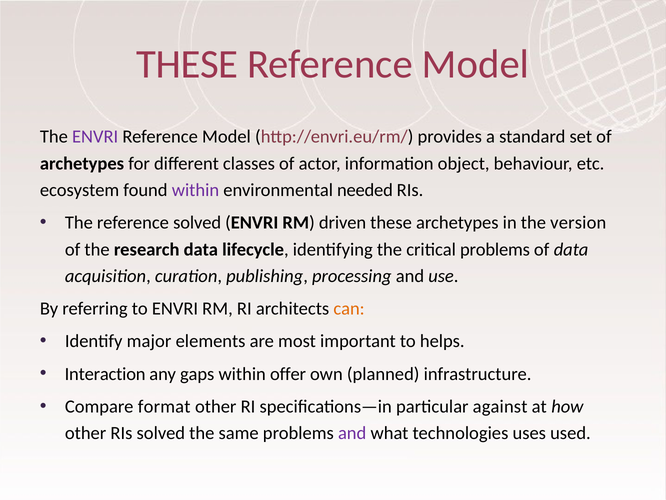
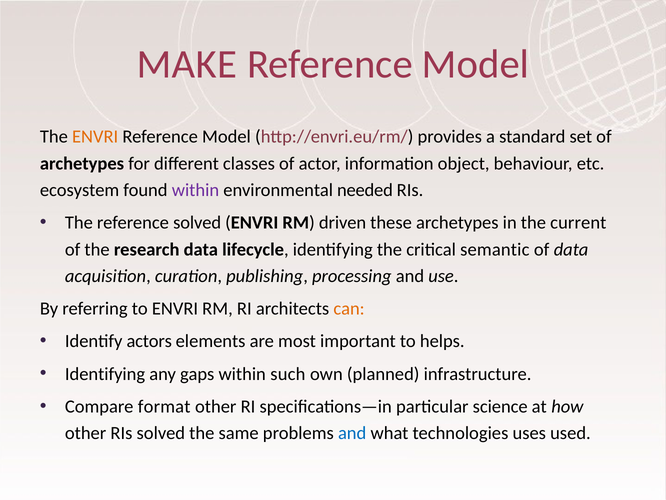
THESE: THESE -> MAKE (187, 64)
ENVRI colour: purple -> orange (95, 137)
version: version -> current (578, 223)
critical problems: problems -> semantic (495, 249)
major: major -> actors (149, 341)
Interaction: Interaction -> Identifying (105, 374)
offer: offer -> such (288, 374)
against: against -> science (500, 406)
and colour: purple -> blue (352, 433)
